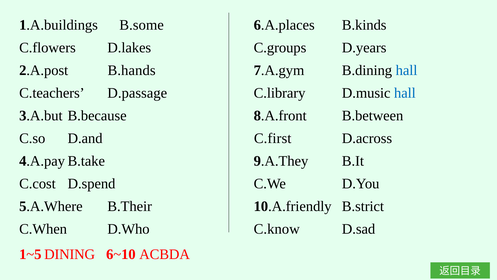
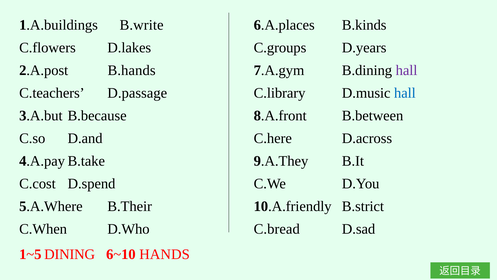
B.some: B.some -> B.write (142, 25)
hall colour: blue -> purple (407, 70)
C.first: C.first -> C.here (273, 138)
C.know: C.know -> C.bread (277, 229)
ACBDA: ACBDA -> HANDS (165, 254)
